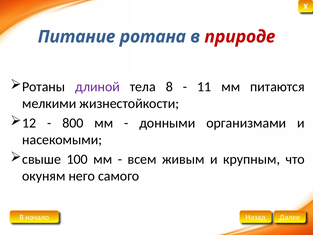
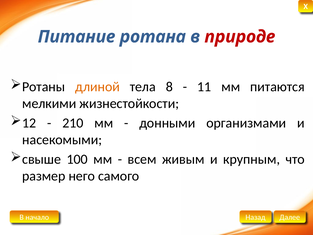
длиной colour: purple -> orange (98, 87)
800: 800 -> 210 (73, 123)
окуням: окуням -> размер (44, 176)
